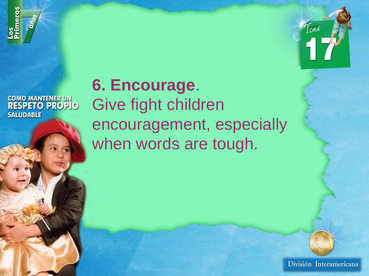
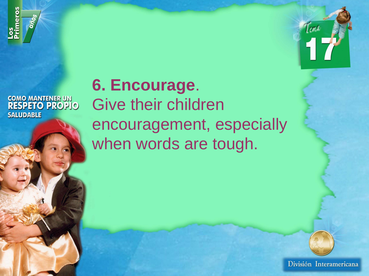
fight: fight -> their (146, 105)
